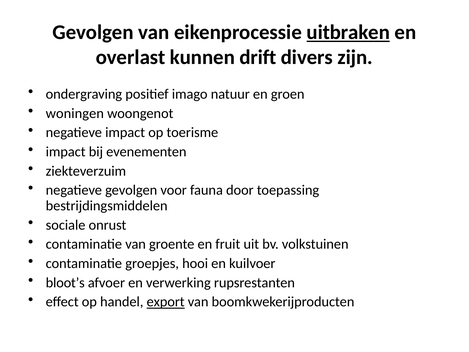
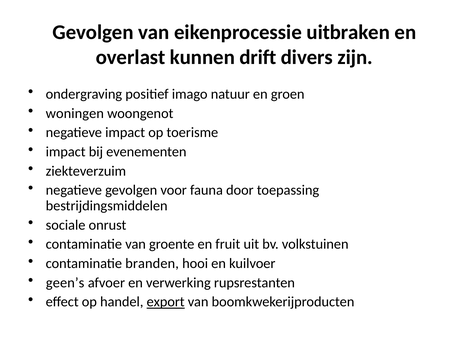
uitbraken underline: present -> none (348, 32)
groepjes: groepjes -> branden (152, 263)
bloot’s: bloot’s -> geen’s (65, 282)
